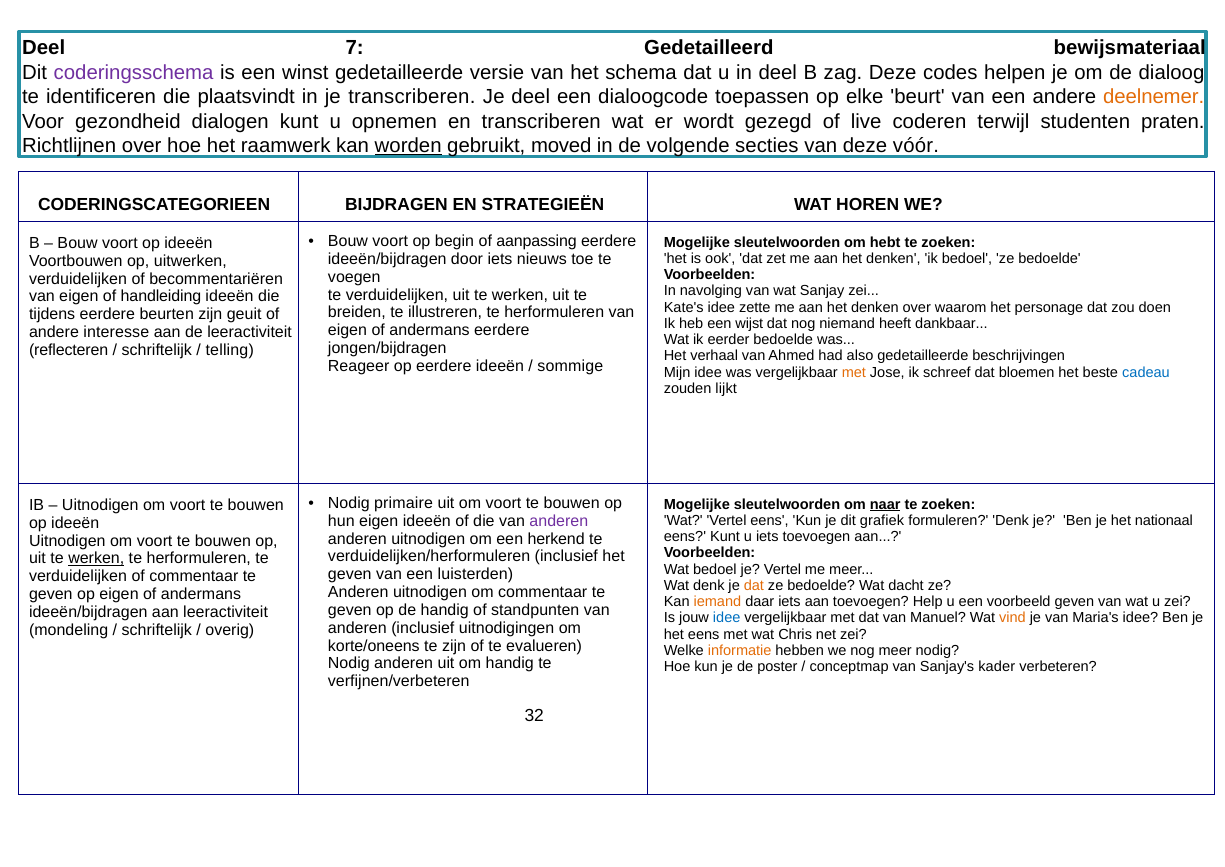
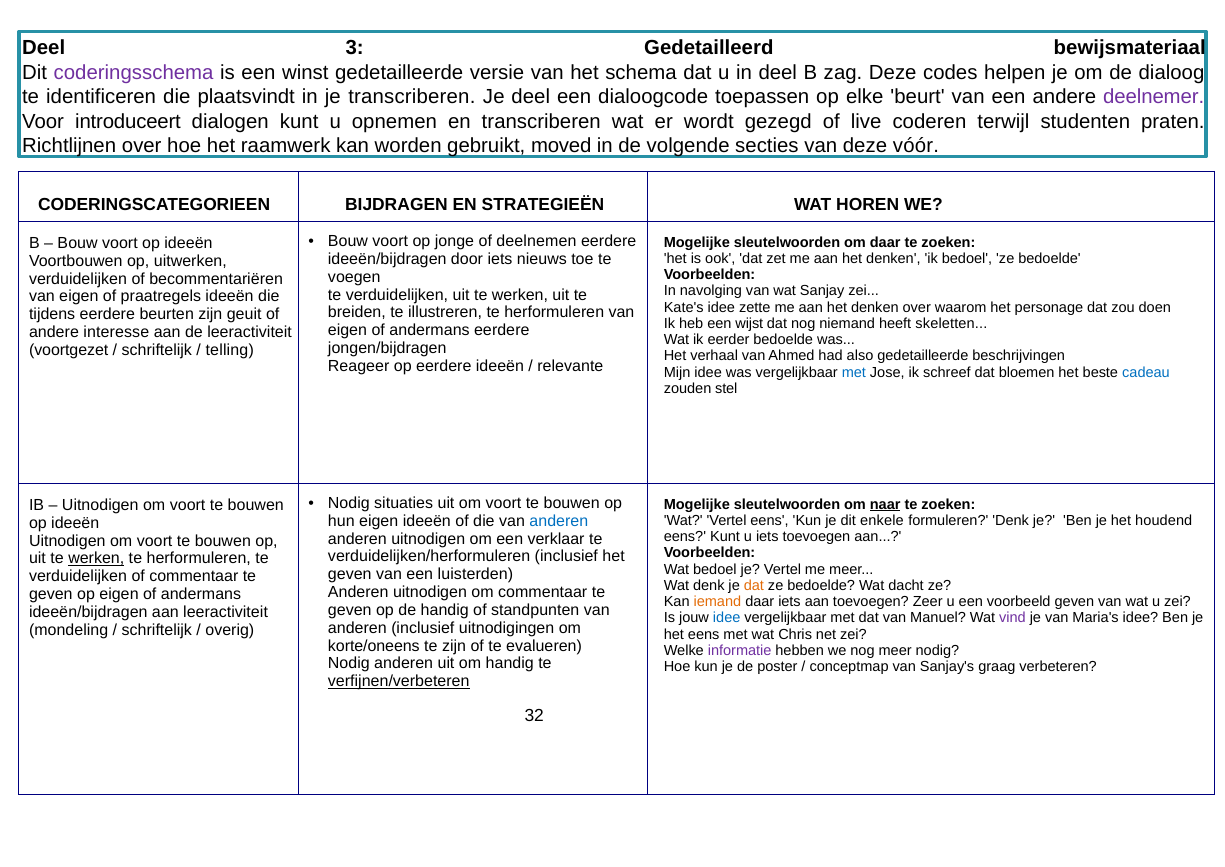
7: 7 -> 3 (355, 48)
deelnemer colour: orange -> purple (1154, 97)
gezondheid: gezondheid -> introduceert (128, 121)
worden underline: present -> none (408, 146)
begin: begin -> jonge (454, 241)
aanpassing: aanpassing -> deelnemen (536, 241)
om hebt: hebt -> daar (885, 242)
handleiding: handleiding -> praatregels (161, 296)
dankbaar: dankbaar -> skeletten (951, 323)
reflecteren: reflecteren -> voortgezet (69, 350)
sommige: sommige -> relevante (570, 366)
met colour: orange -> blue (854, 372)
lijkt: lijkt -> stel (726, 388)
primaire: primaire -> situaties (404, 503)
anderen colour: purple -> blue (559, 521)
grafiek: grafiek -> enkele (882, 520)
nationaal: nationaal -> houdend (1164, 520)
herkend: herkend -> verklaar (556, 538)
Help: Help -> Zeer (928, 601)
vind colour: orange -> purple (1012, 618)
informatie colour: orange -> purple (740, 650)
kader: kader -> graag (997, 666)
verfijnen/verbeteren underline: none -> present (399, 681)
